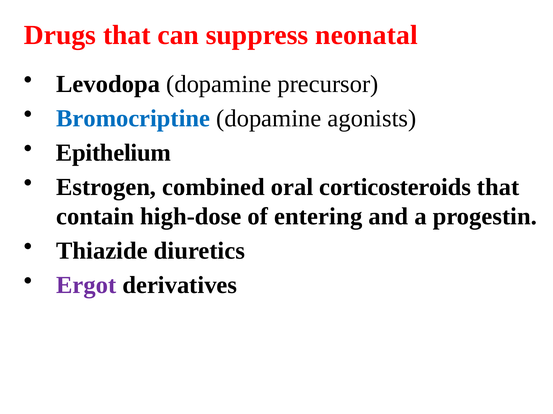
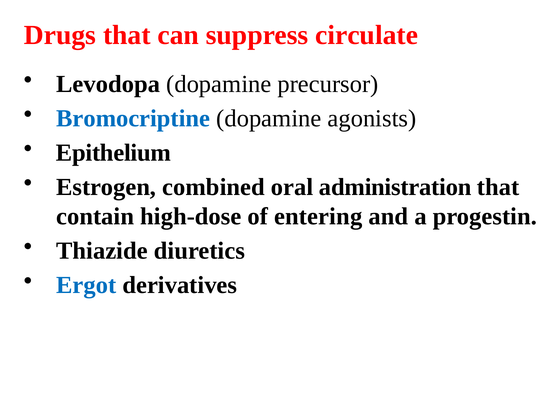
neonatal: neonatal -> circulate (367, 35)
corticosteroids: corticosteroids -> administration (395, 187)
Ergot colour: purple -> blue (86, 286)
